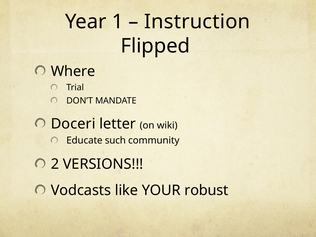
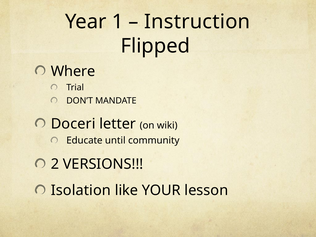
such: such -> until (115, 141)
Vodcasts: Vodcasts -> Isolation (81, 190)
robust: robust -> lesson (206, 190)
